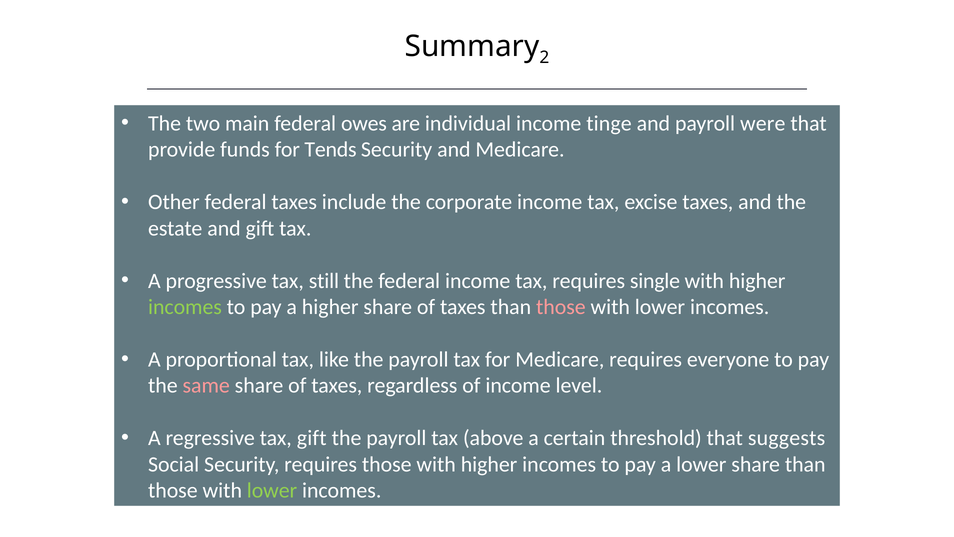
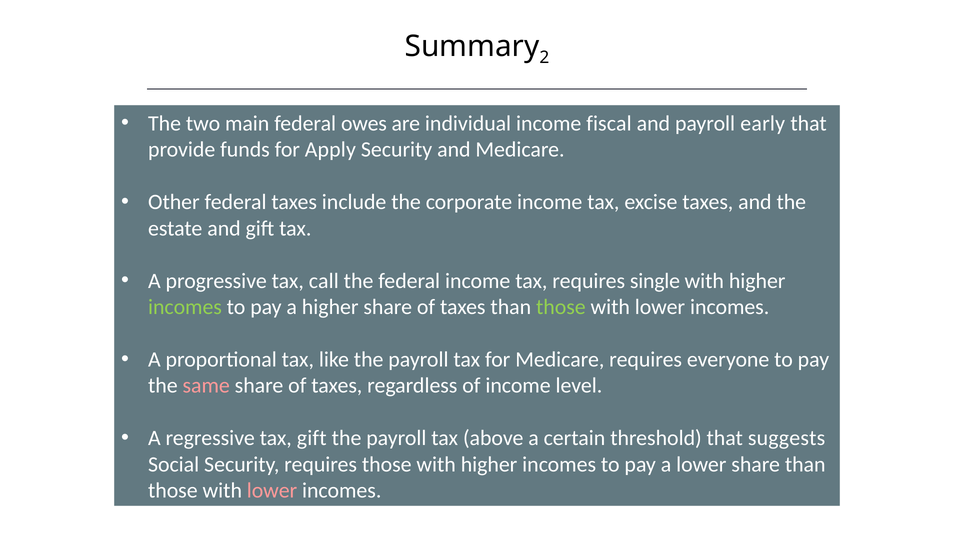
tinge: tinge -> fiscal (609, 123)
were: were -> early (763, 123)
Tends: Tends -> Apply (330, 149)
still: still -> call (324, 281)
those colour: pink -> light green (561, 307)
lower colour: light green -> pink (272, 490)
